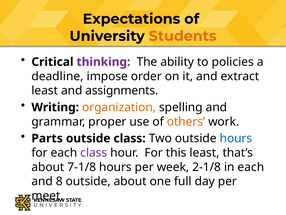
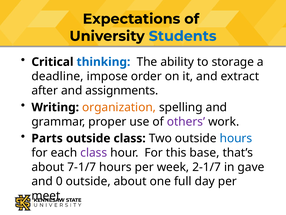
Students colour: orange -> blue (183, 36)
thinking colour: purple -> blue (103, 62)
policies: policies -> storage (233, 62)
least: least -> after (45, 90)
others colour: orange -> purple (186, 121)
this least: least -> base (204, 152)
7-1/8: 7-1/8 -> 7-1/7 (82, 167)
2-1/8: 2-1/8 -> 2-1/7 (207, 167)
in each: each -> gave (251, 167)
8: 8 -> 0 (59, 181)
